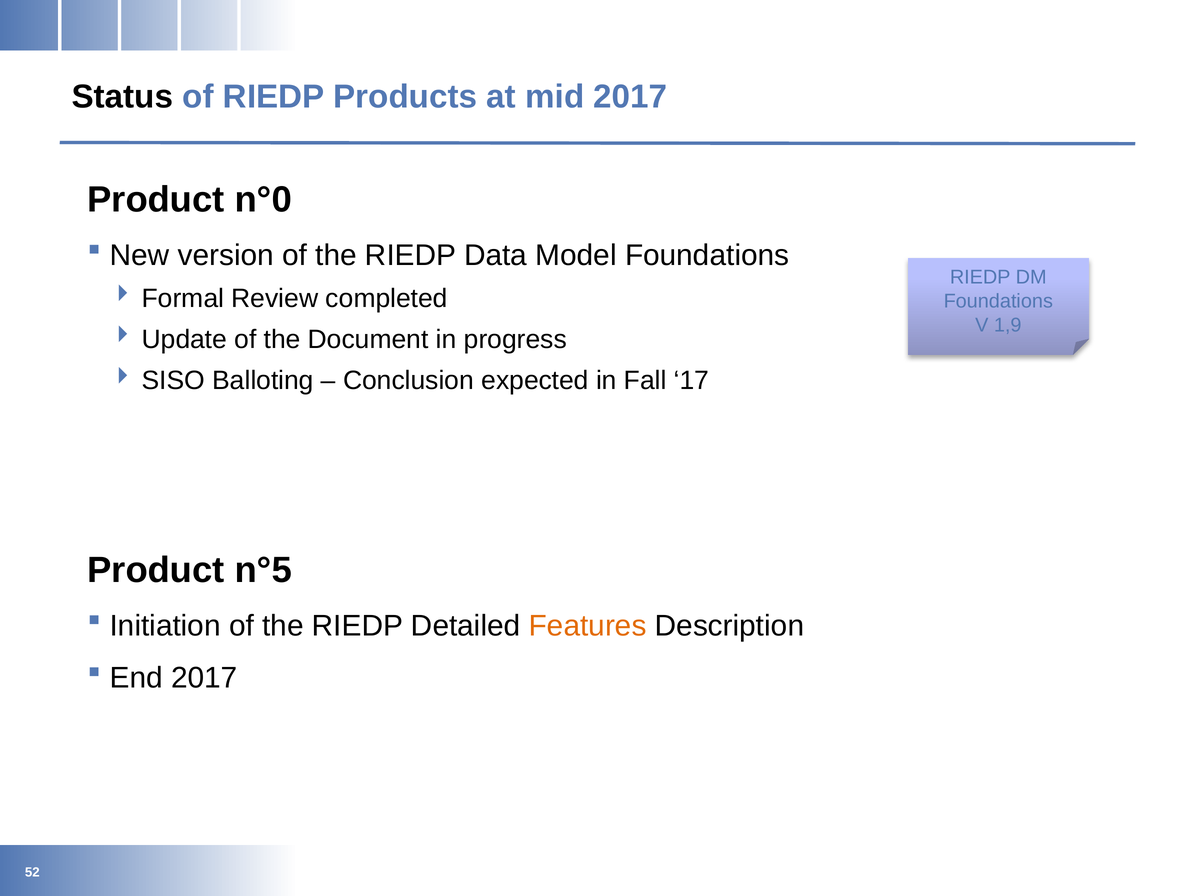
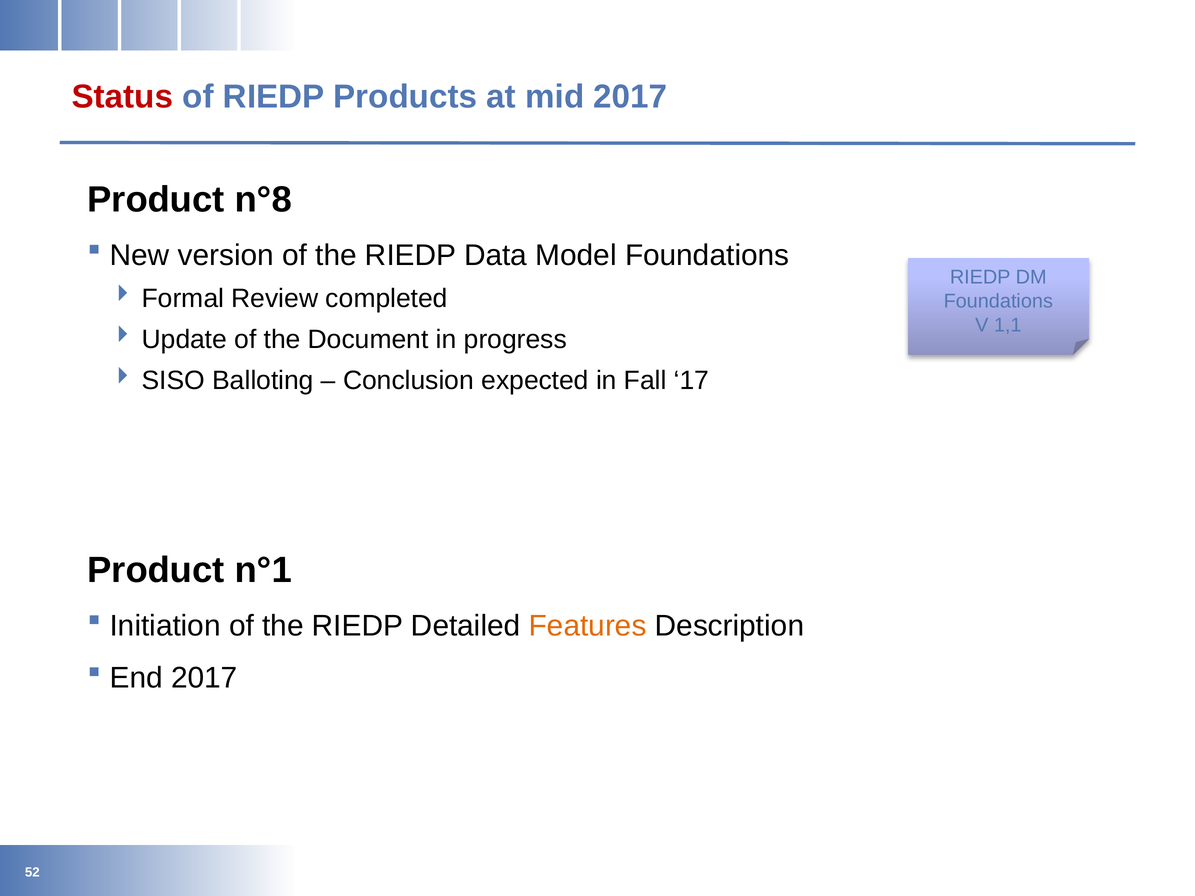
Status colour: black -> red (122, 97)
n°0: n°0 -> n°8 (263, 200)
1,9: 1,9 -> 1,1 (1008, 325)
n°5: n°5 -> n°1 (263, 570)
